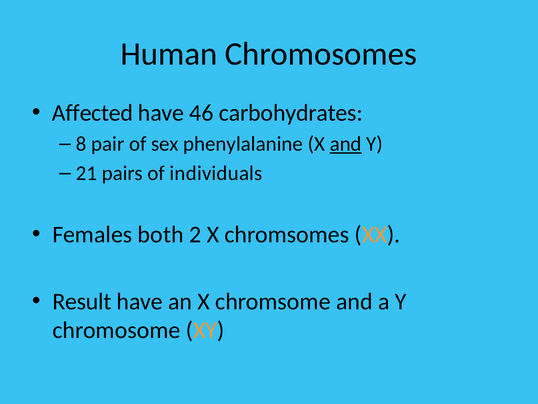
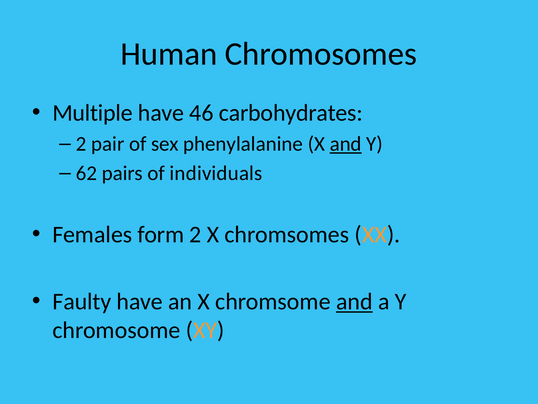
Affected: Affected -> Multiple (93, 113)
8: 8 -> 2 (81, 144)
21: 21 -> 62 (87, 173)
both: both -> form (161, 234)
Result: Result -> Faulty (82, 301)
and underline: none -> present (354, 301)
